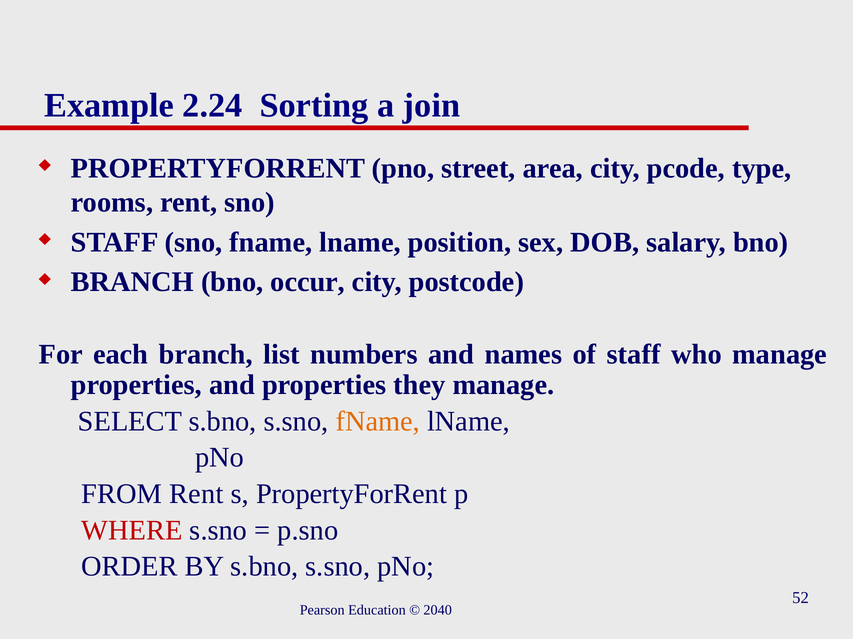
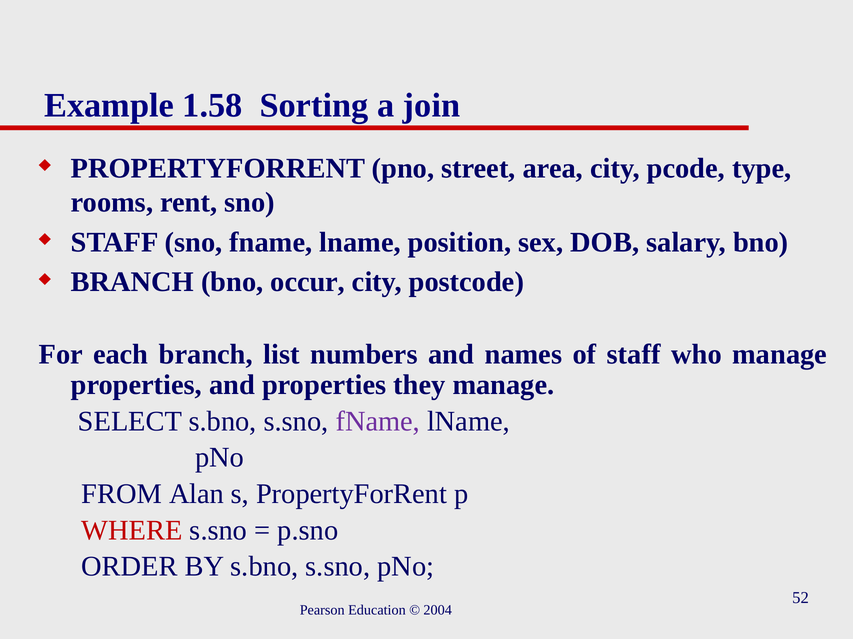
2.24: 2.24 -> 1.58 (213, 105)
fName colour: orange -> purple (378, 422)
FROM Rent: Rent -> Alan (196, 494)
2040: 2040 -> 2004 (438, 611)
